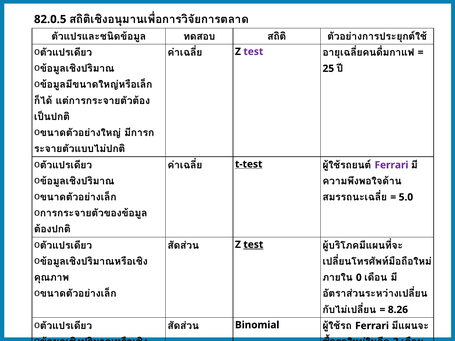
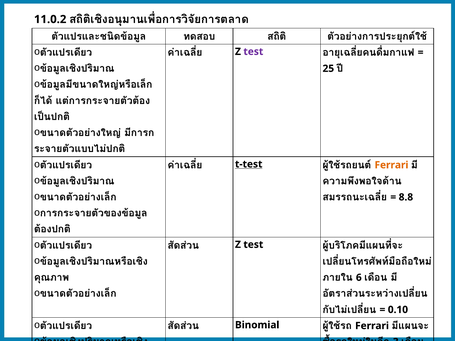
82.0.5: 82.0.5 -> 11.0.2 (50, 19)
Ferrari colour: purple -> orange (391, 165)
5.0: 5.0 -> 8.8 (406, 197)
test underline: present -> none (253, 245)
0: 0 -> 6 (359, 278)
8.26: 8.26 -> 0.10 (398, 310)
